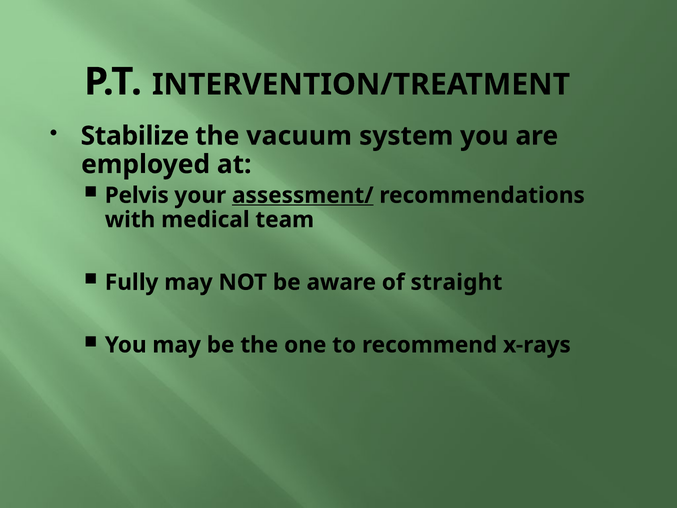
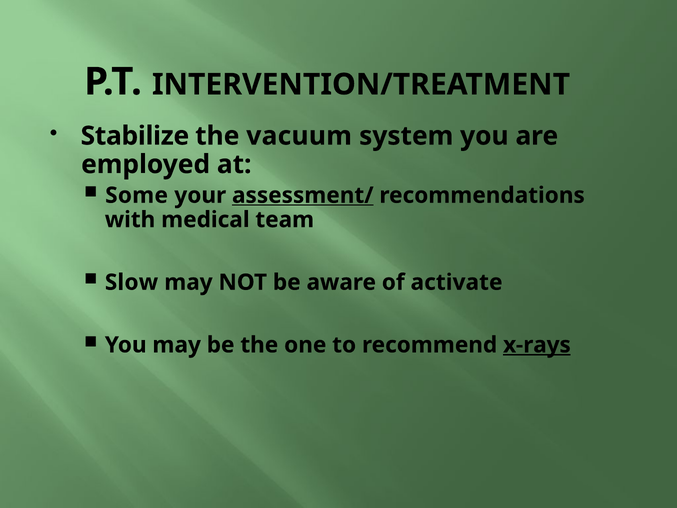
Pelvis: Pelvis -> Some (137, 195)
Fully: Fully -> Slow (131, 282)
straight: straight -> activate (457, 282)
x-rays underline: none -> present (537, 345)
